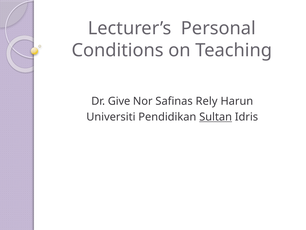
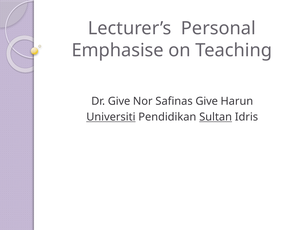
Conditions: Conditions -> Emphasise (118, 50)
Safinas Rely: Rely -> Give (207, 101)
Universiti underline: none -> present (111, 117)
